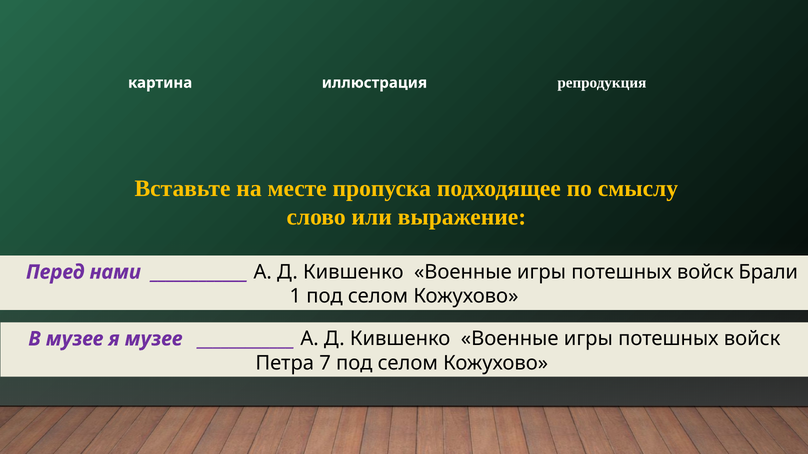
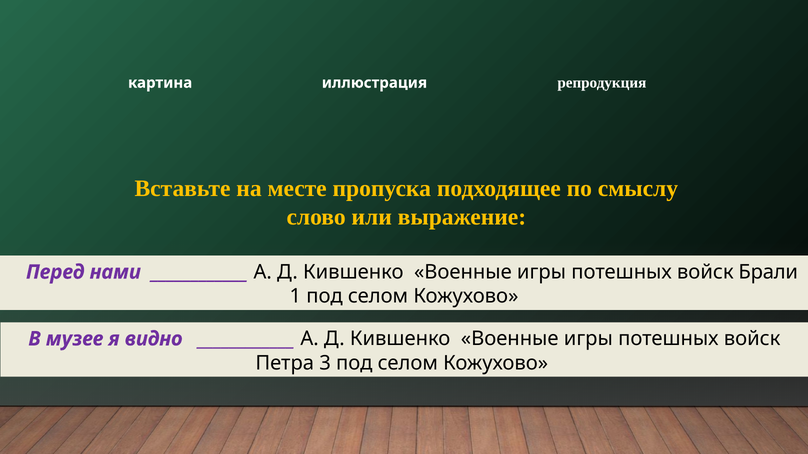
я музее: музее -> видно (154, 339)
7: 7 -> 3 (325, 363)
